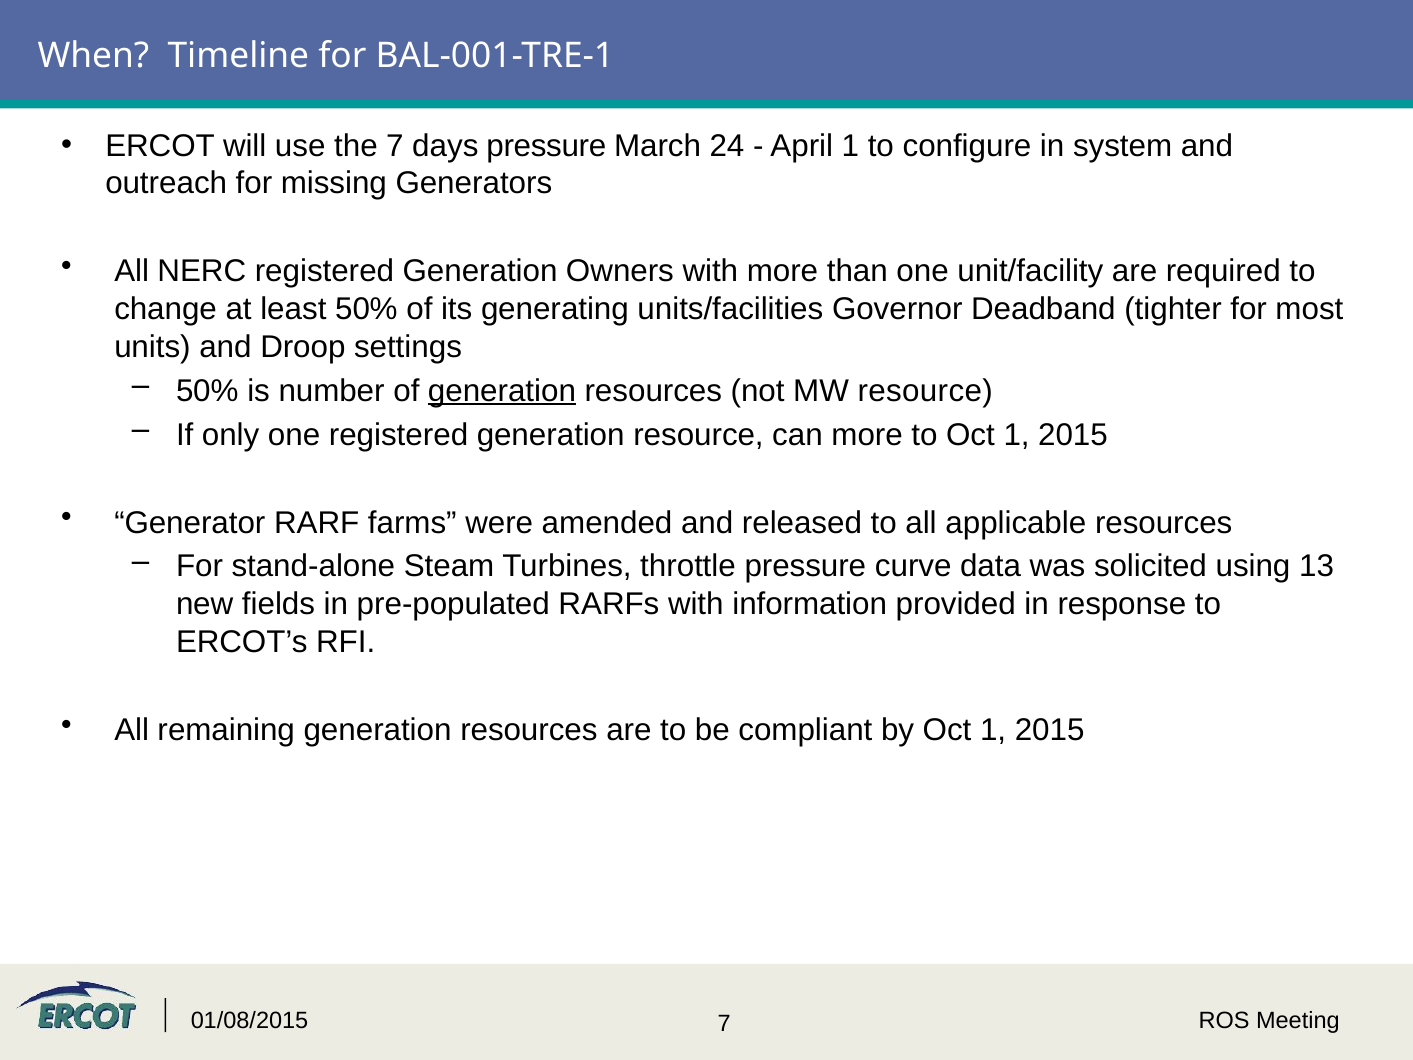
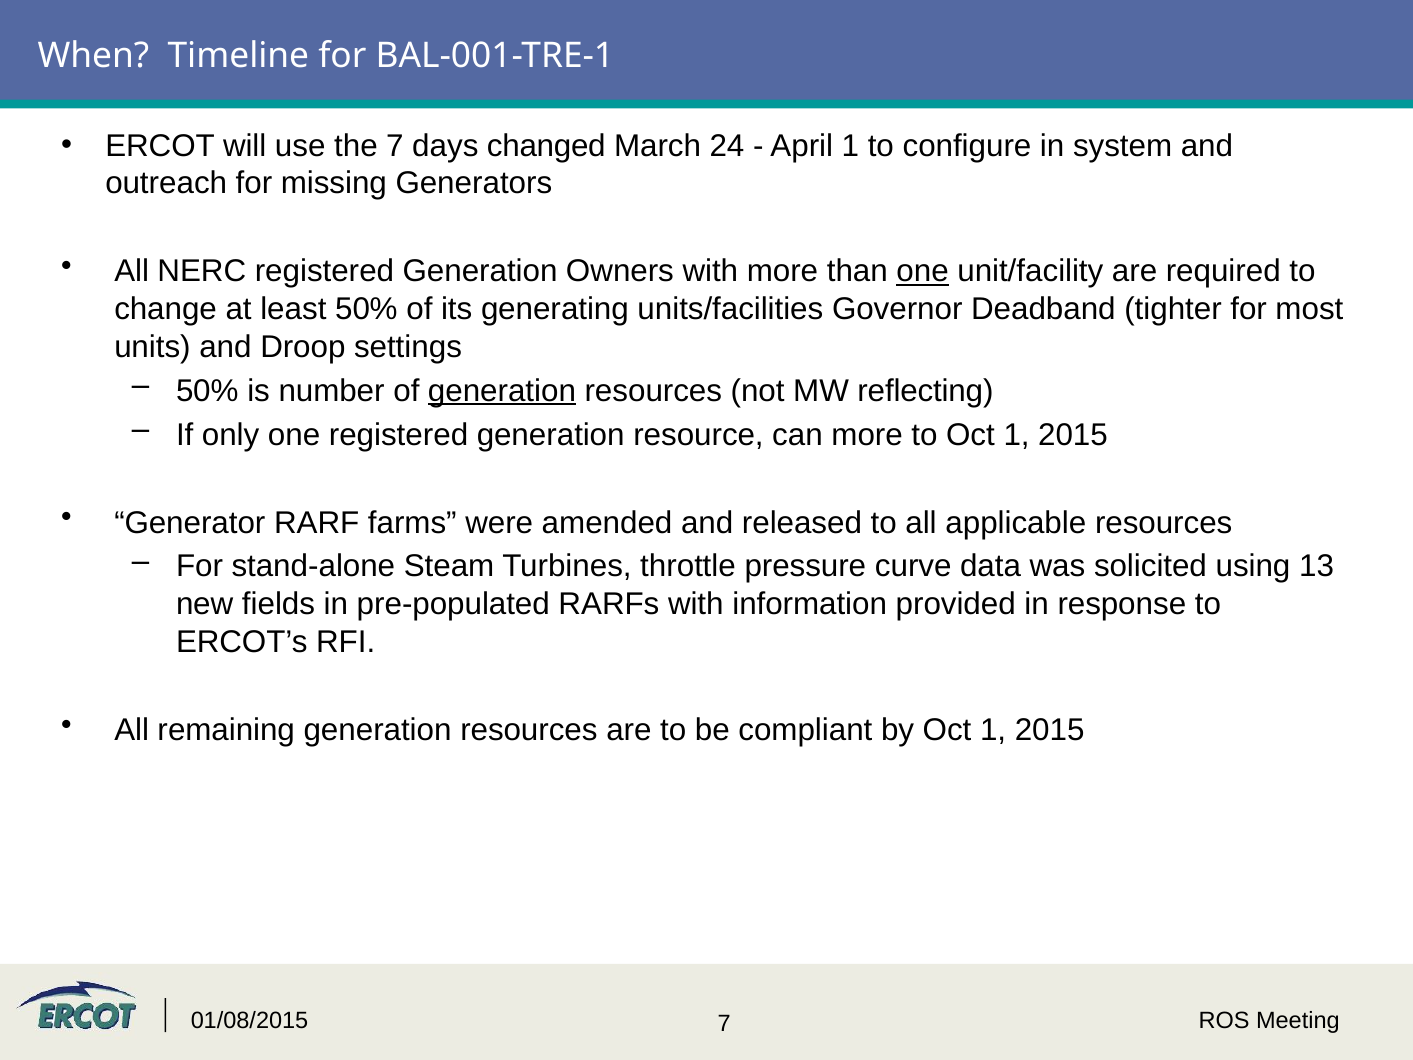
days pressure: pressure -> changed (546, 146)
one underline: none -> present (923, 271)
MW resource: resource -> reflecting (925, 391)
